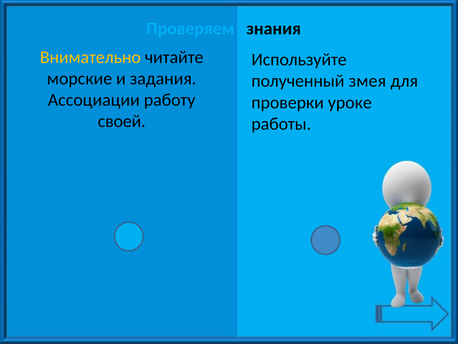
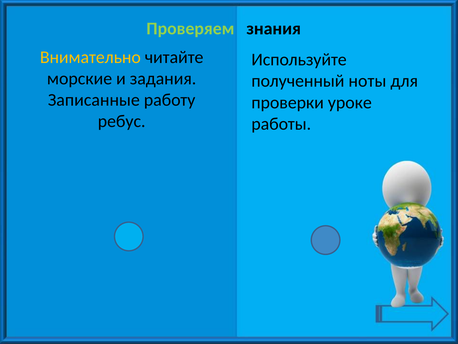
Проверяем colour: light blue -> light green (190, 28)
змея: змея -> ноты (367, 81)
Ассоциации: Ассоциации -> Записанные (94, 100)
своей: своей -> ребус (122, 121)
